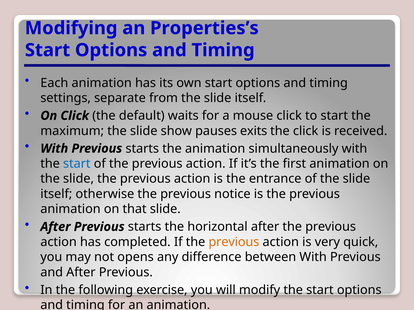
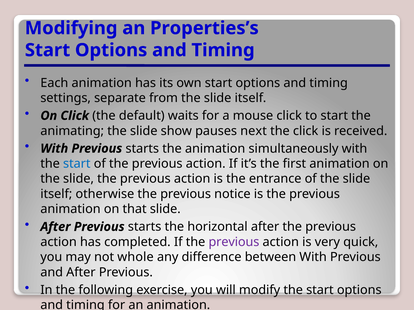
maximum: maximum -> animating (72, 131)
exits: exits -> next (254, 131)
previous colour: orange -> purple (234, 242)
opens: opens -> whole (135, 257)
